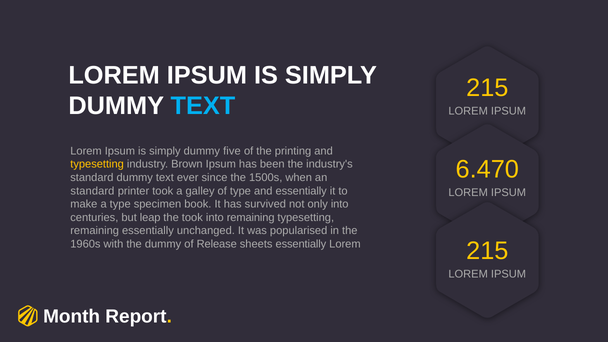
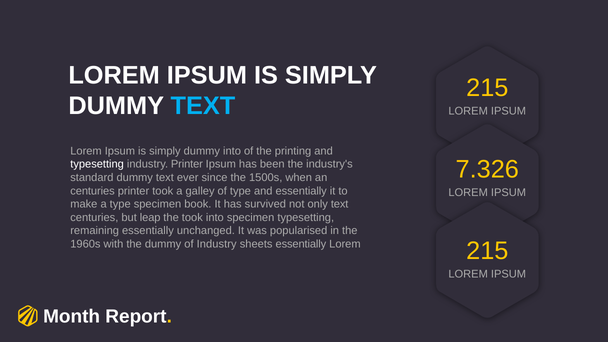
dummy five: five -> into (232, 151)
6.470: 6.470 -> 7.326 (487, 169)
typesetting colour: yellow -> white (97, 164)
industry Brown: Brown -> Printer (187, 164)
standard: standard -> centuries (93, 191)
only into: into -> text (340, 204)
into remaining: remaining -> specimen (251, 217)
of Release: Release -> Industry (217, 244)
